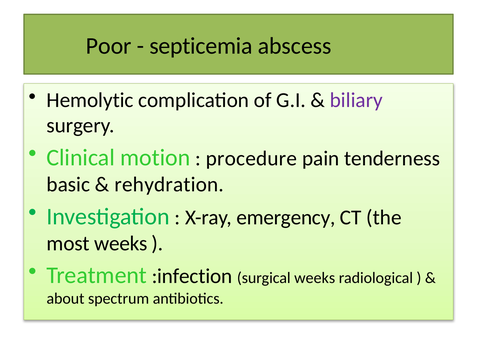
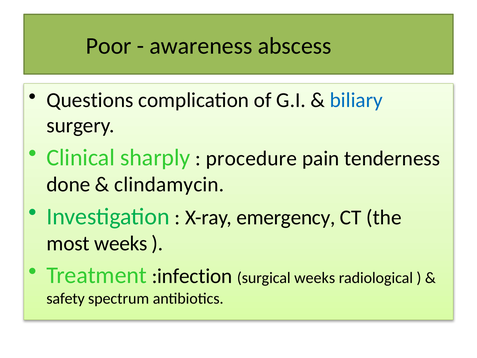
septicemia: septicemia -> awareness (201, 46)
Hemolytic: Hemolytic -> Questions (90, 100)
biliary colour: purple -> blue (356, 100)
motion: motion -> sharply (155, 158)
basic: basic -> done (68, 184)
rehydration: rehydration -> clindamycin (169, 184)
about: about -> safety (66, 298)
